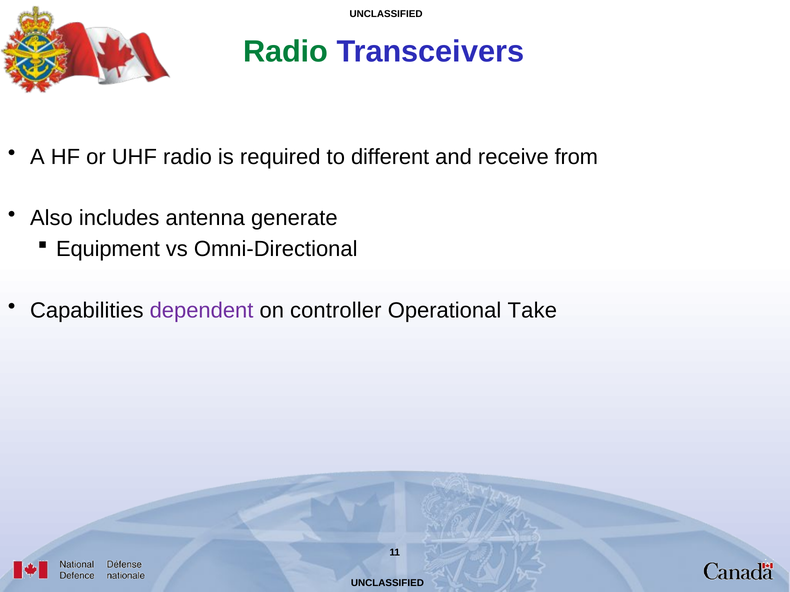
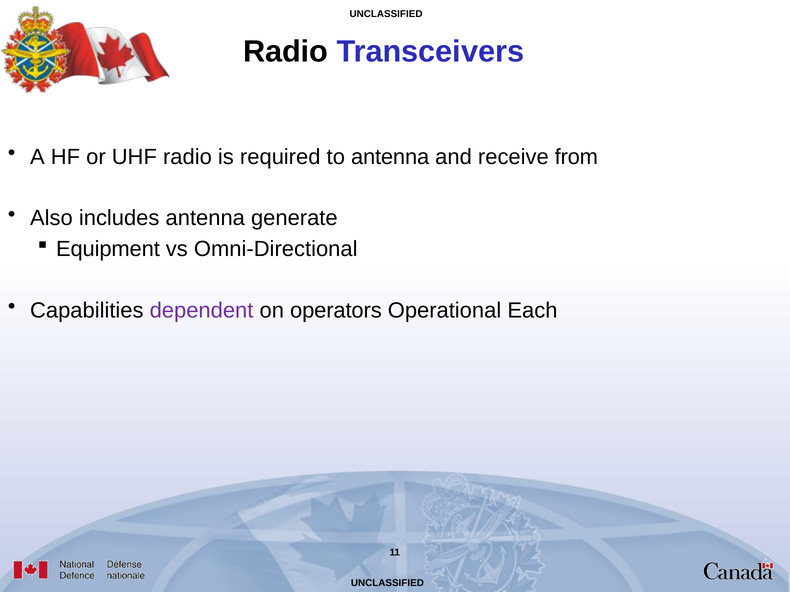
Radio colour: green -> black (286, 52)
to different: different -> antenna (390, 157)
controller: controller -> operators (336, 311)
Take: Take -> Each (532, 311)
